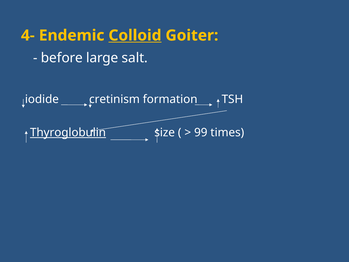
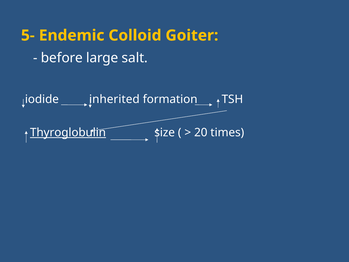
4-: 4- -> 5- (28, 35)
Colloid underline: present -> none (135, 35)
cretinism: cretinism -> inherited (114, 99)
99: 99 -> 20 (201, 132)
